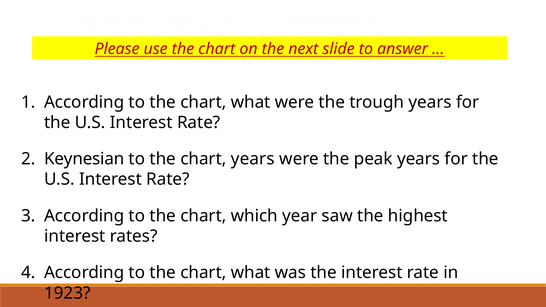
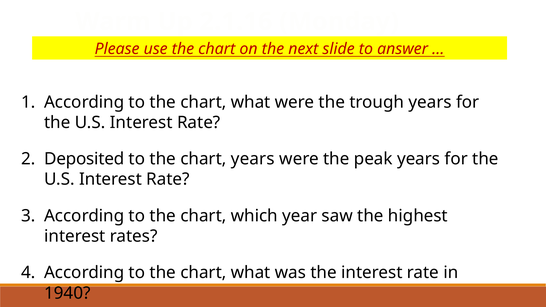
Keynesian: Keynesian -> Deposited (84, 159)
1923: 1923 -> 1940 (67, 293)
